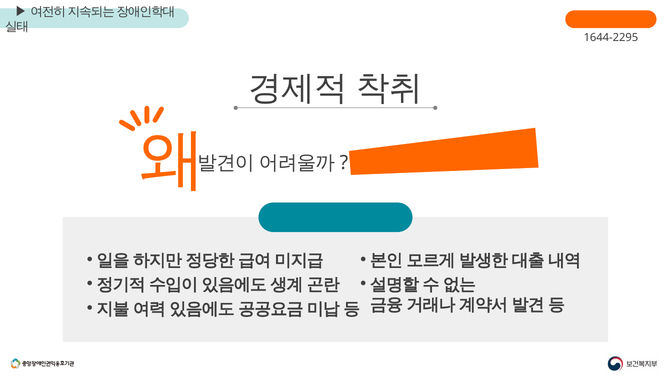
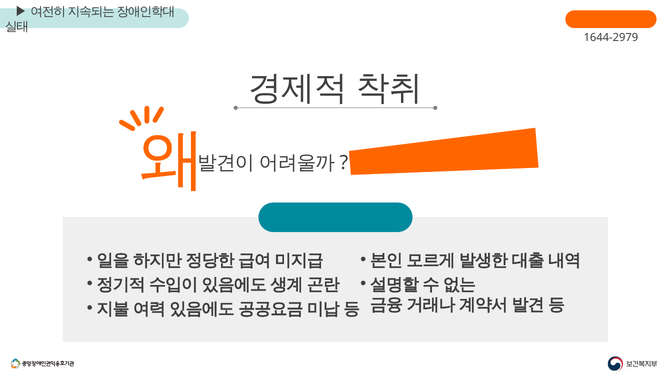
1644-2295: 1644-2295 -> 1644-2979 (611, 38)
